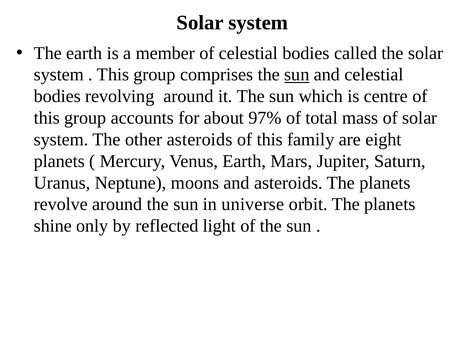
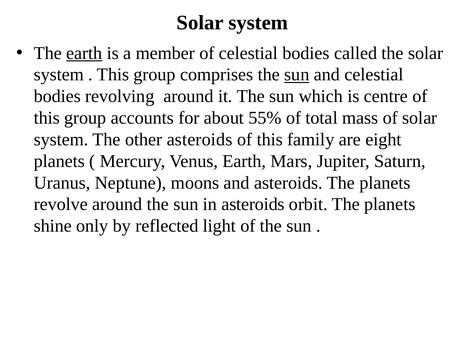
earth underline: none -> present (84, 53)
97%: 97% -> 55% (265, 118)
in universe: universe -> asteroids (253, 205)
